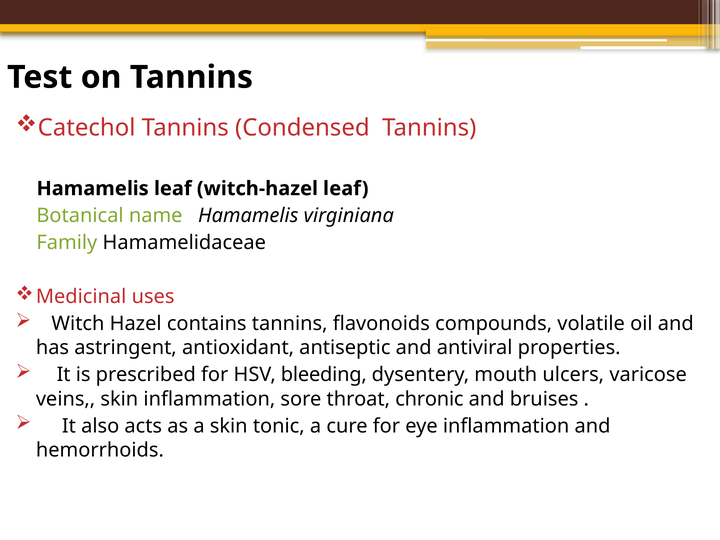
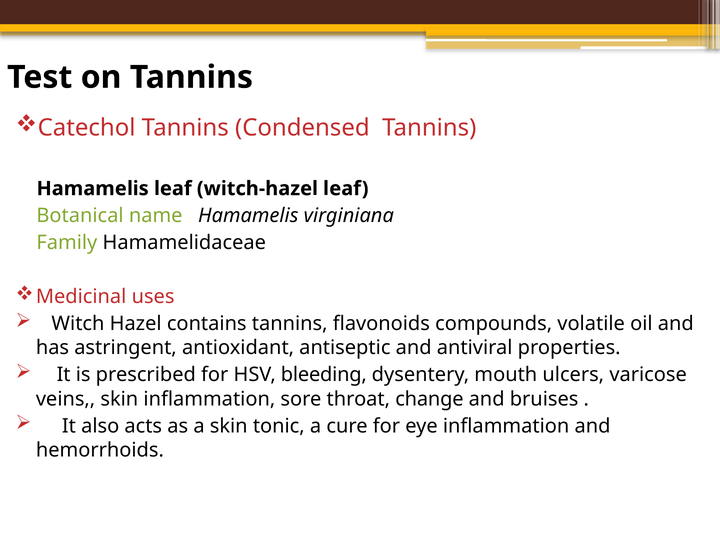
chronic: chronic -> change (429, 399)
